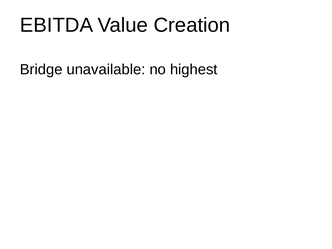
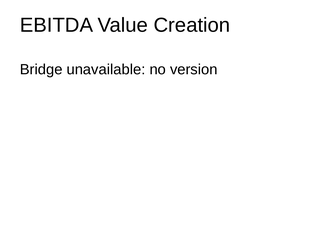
highest: highest -> version (194, 70)
